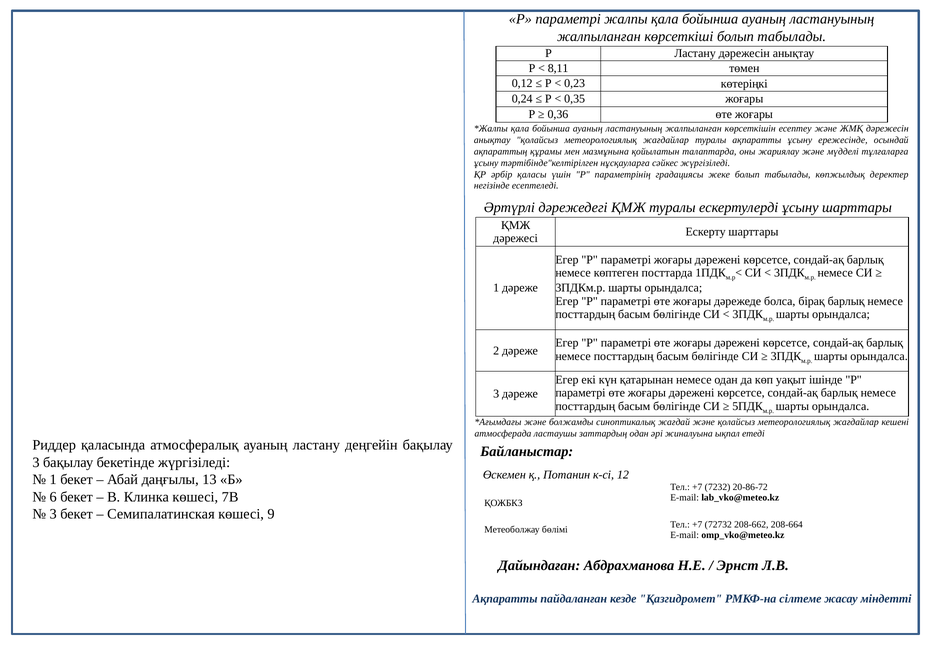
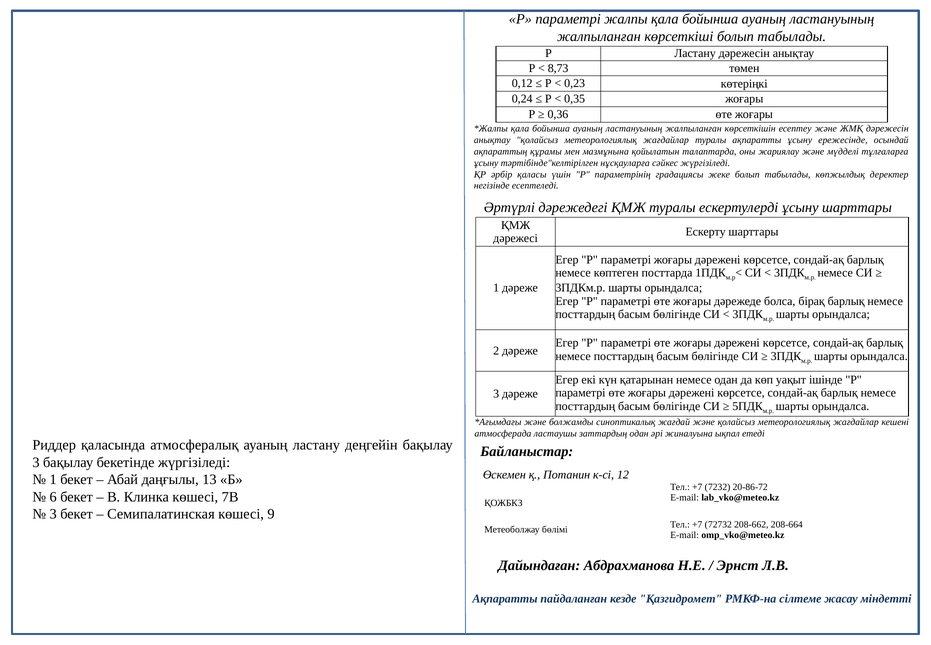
8,11: 8,11 -> 8,73 (558, 68)
